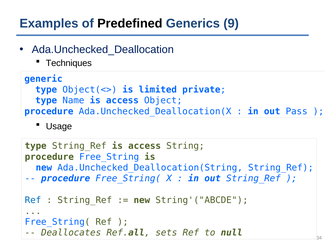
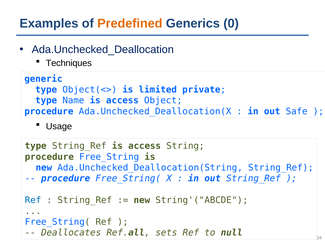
Predefined colour: black -> orange (130, 23)
9: 9 -> 0 (231, 23)
Pass: Pass -> Safe (297, 111)
